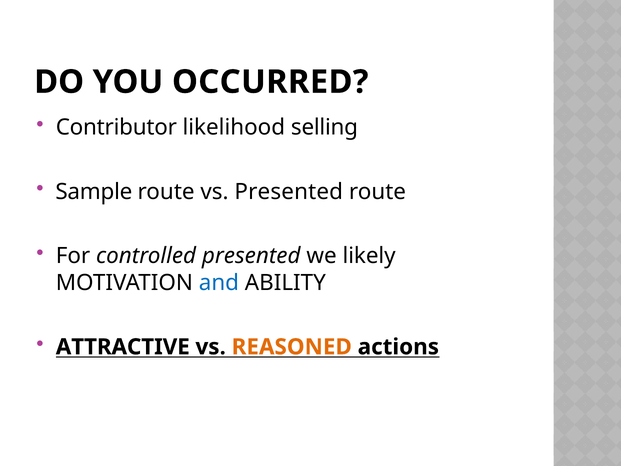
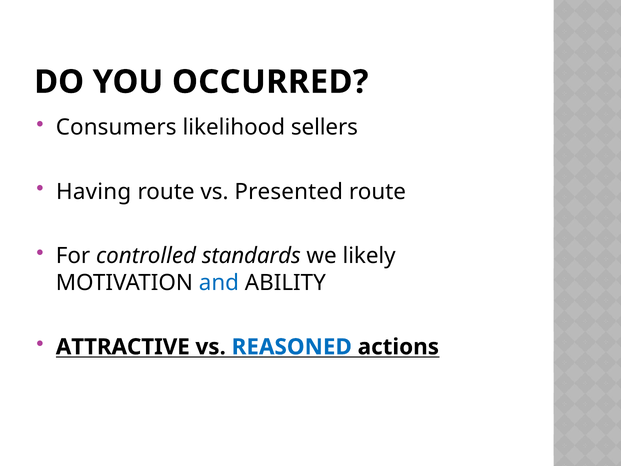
Contributor: Contributor -> Consumers (116, 127)
selling: selling -> sellers (324, 127)
Sample: Sample -> Having (94, 192)
controlled presented: presented -> standards (251, 256)
REASONED colour: orange -> blue (292, 347)
